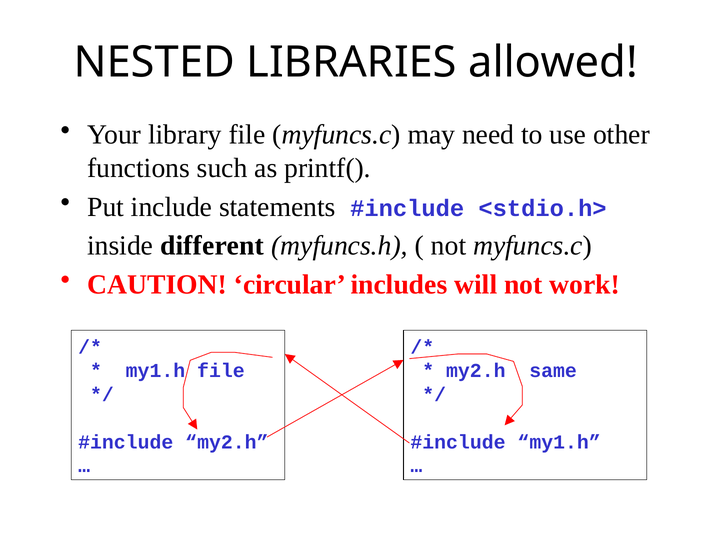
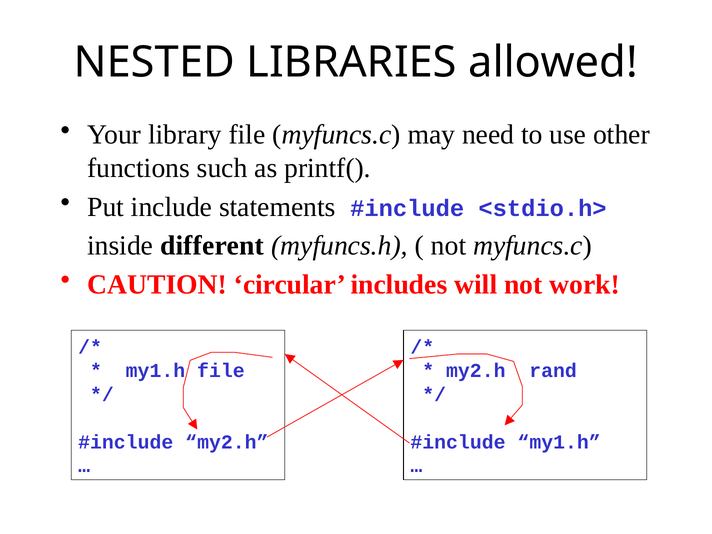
same: same -> rand (553, 371)
